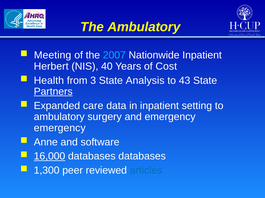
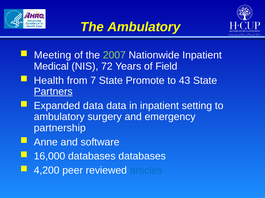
2007 colour: light blue -> light green (114, 55)
Herbert: Herbert -> Medical (51, 67)
40: 40 -> 72 (107, 67)
Cost: Cost -> Field (166, 67)
3: 3 -> 7 (93, 81)
Analysis: Analysis -> Promote (145, 81)
Expanded care: care -> data (93, 106)
emergency: emergency -> partnership (60, 128)
16,000 underline: present -> none (49, 157)
1,300: 1,300 -> 4,200 (47, 171)
